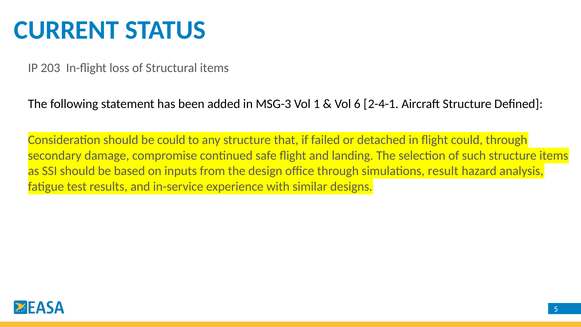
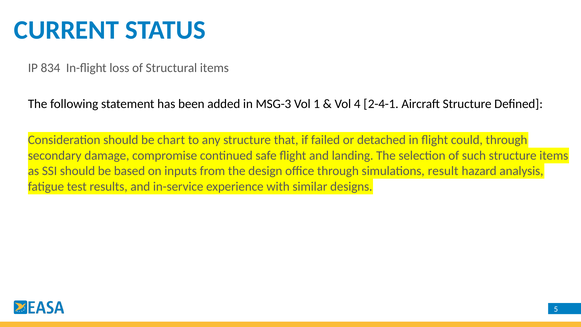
203: 203 -> 834 (50, 68)
6: 6 -> 4 (357, 104)
be could: could -> chart (171, 140)
